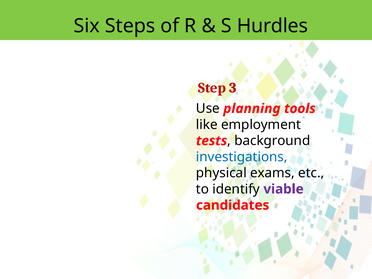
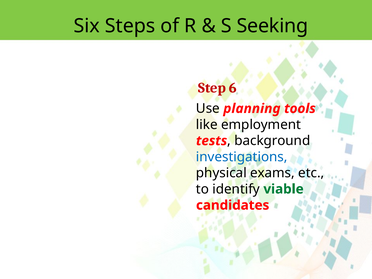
Hurdles: Hurdles -> Seeking (272, 26)
3: 3 -> 6 (233, 88)
viable colour: purple -> green (284, 189)
